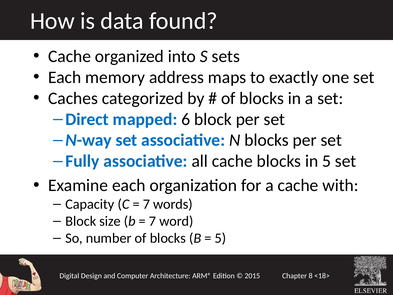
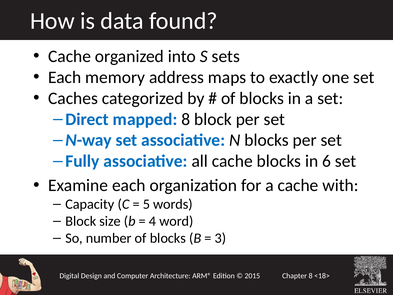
mapped 6: 6 -> 8 (186, 119)
in 5: 5 -> 6 (327, 161)
7: 7 -> 5 (146, 204)
7: 7 -> 4 (153, 221)
5: 5 -> 3 (220, 238)
